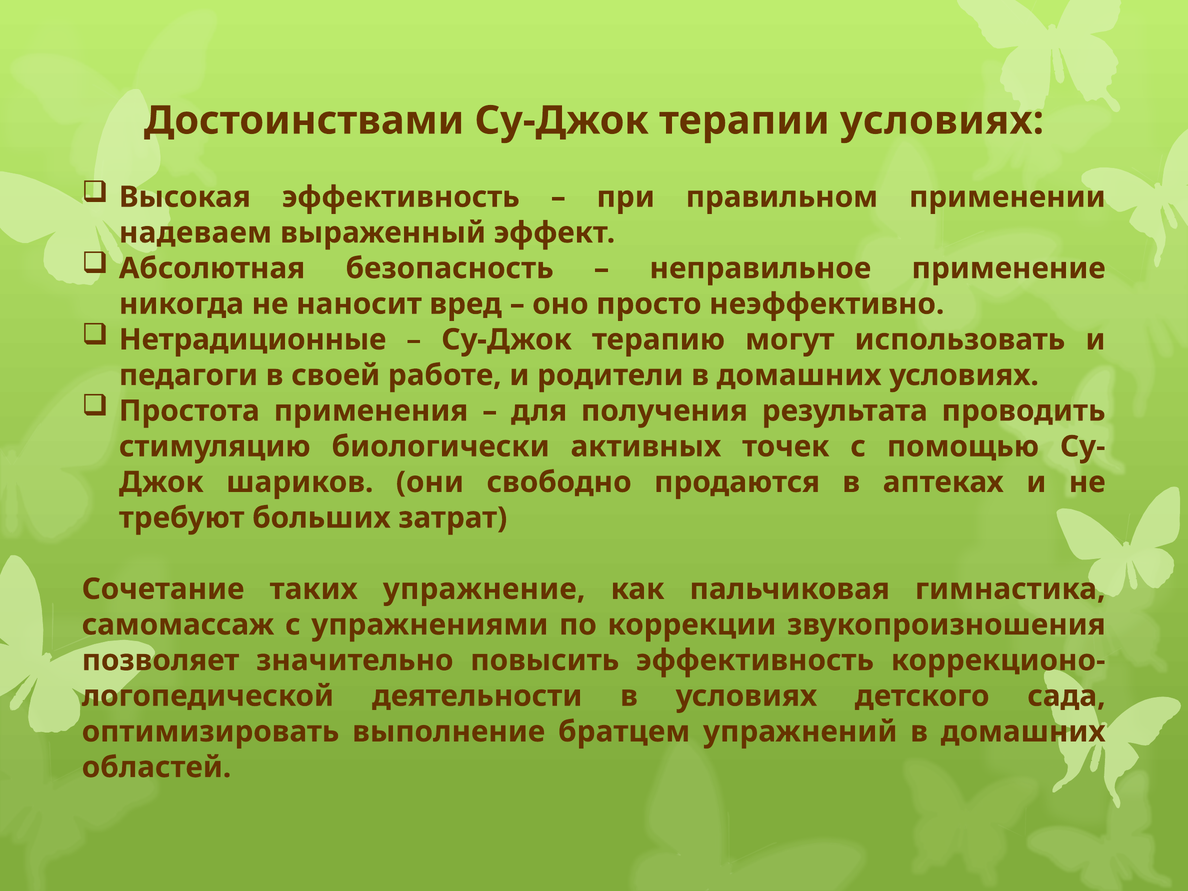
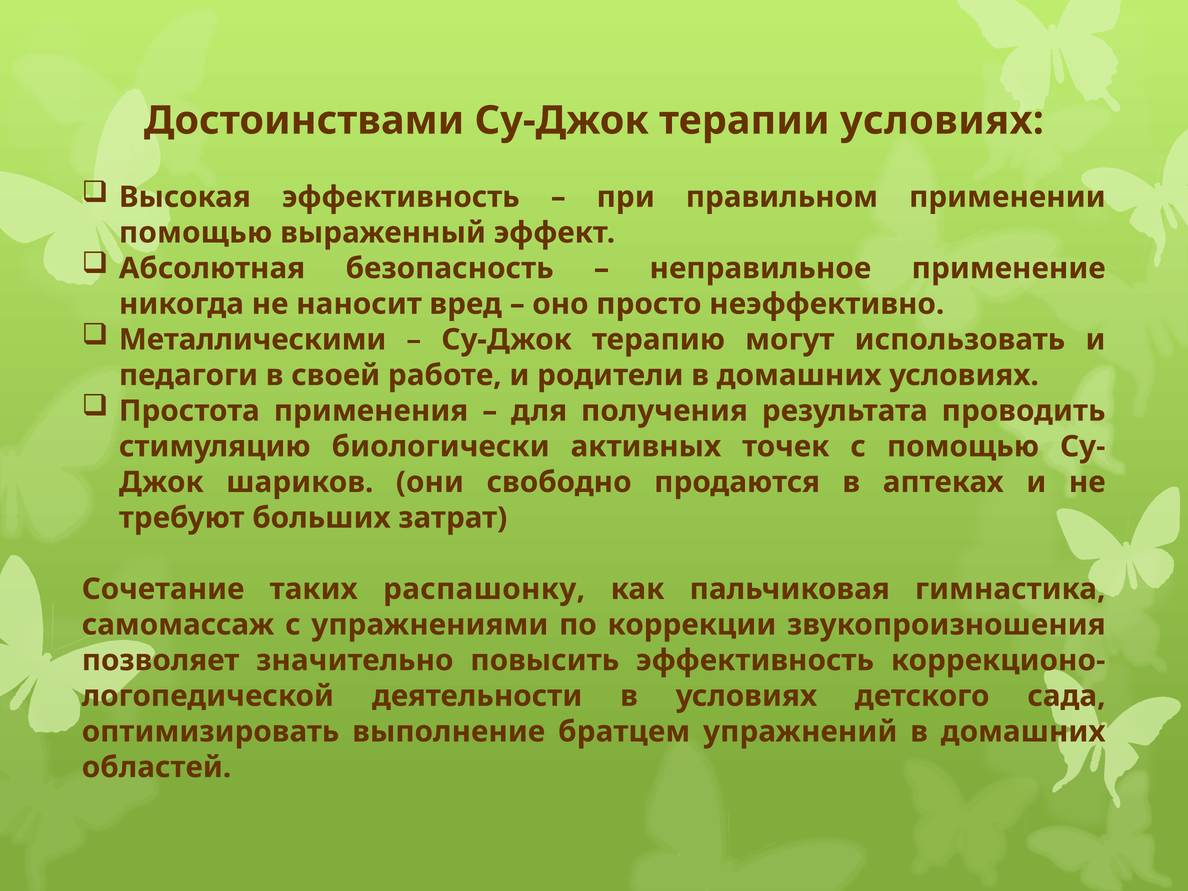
надеваем: надеваем -> помощью (196, 233)
Нетрадиционные: Нетрадиционные -> Металлическими (253, 340)
упражнение: упражнение -> распашонку (484, 589)
